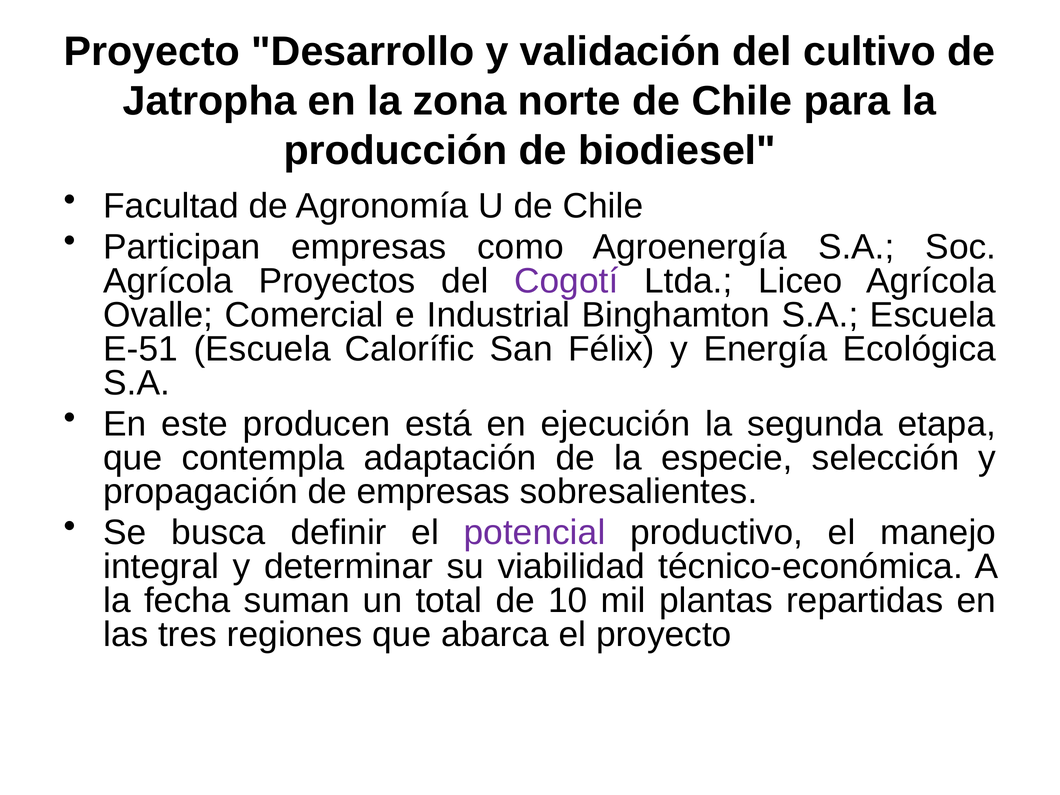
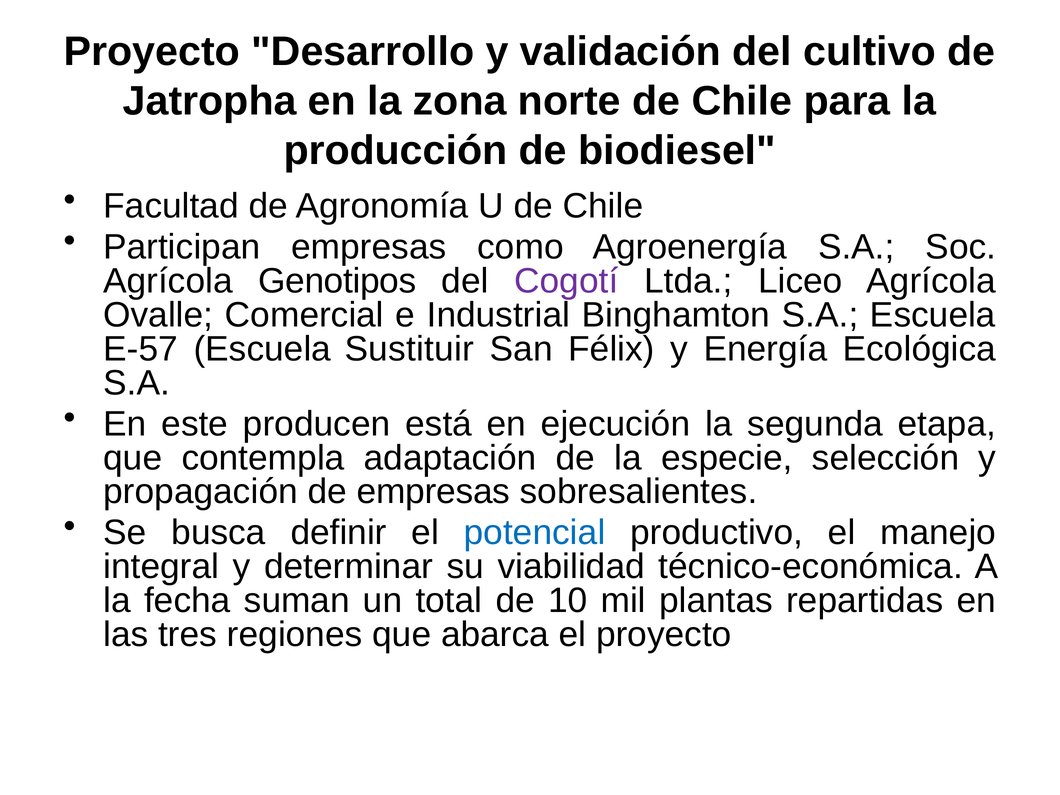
Proyectos: Proyectos -> Genotipos (337, 281)
E-51: E-51 -> E-57 (141, 349)
Calorífic: Calorífic -> Sustituir (409, 349)
potencial colour: purple -> blue (535, 533)
